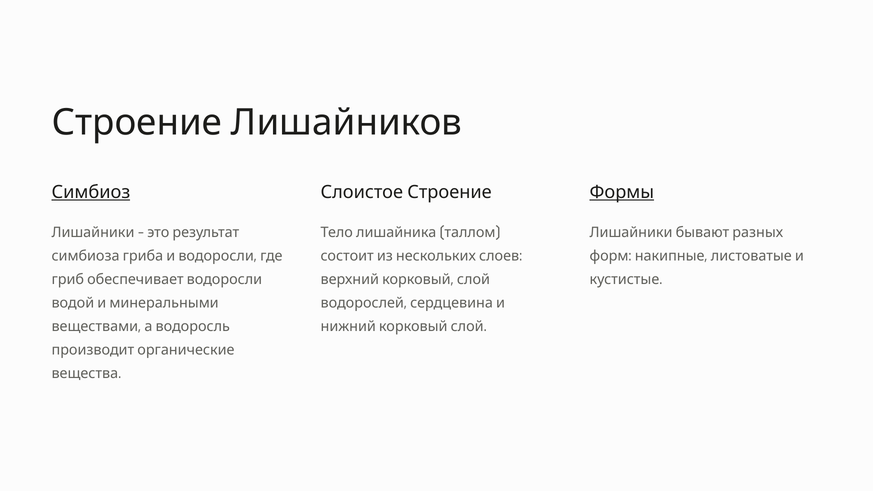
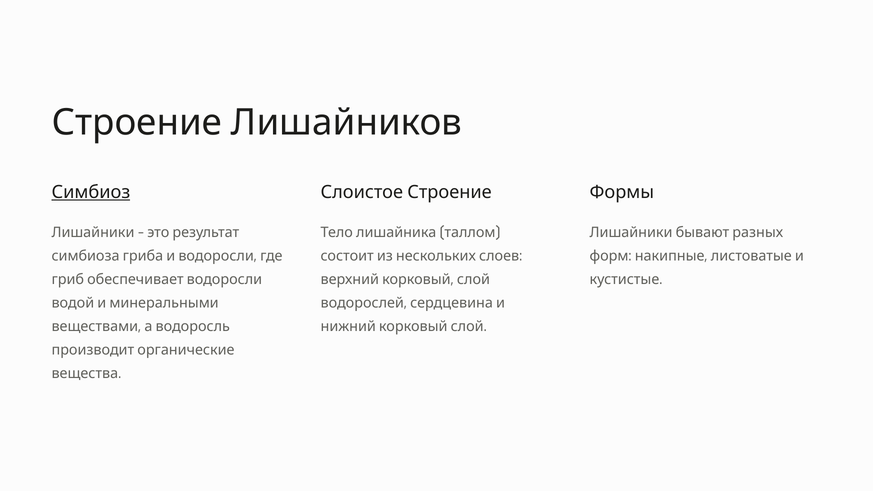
Формы underline: present -> none (622, 192)
